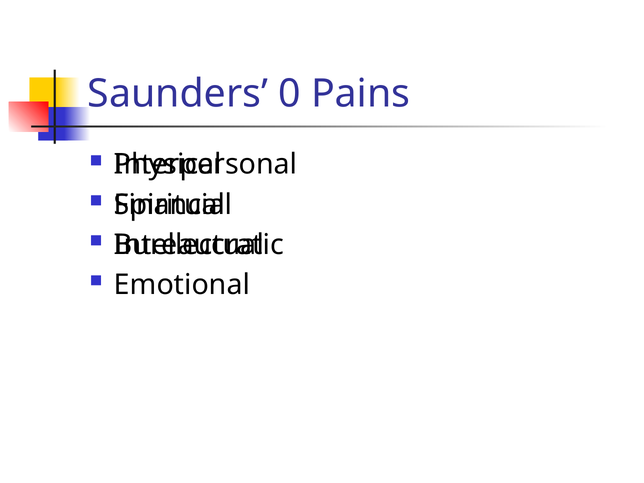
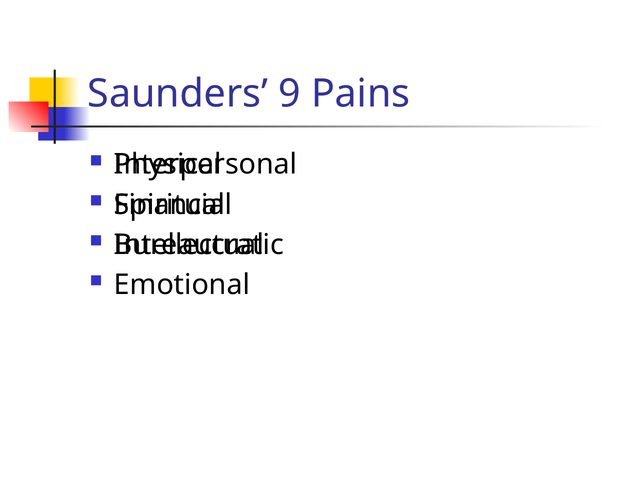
0: 0 -> 9 (290, 94)
